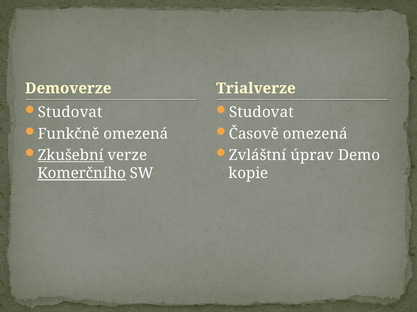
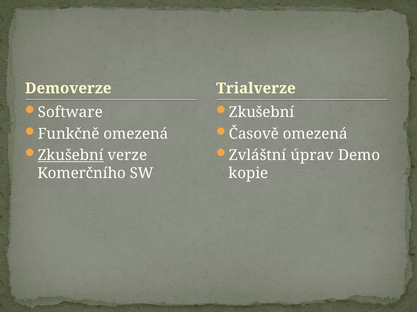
Studovat: Studovat -> Software (70, 113)
Studovat: Studovat -> Zkušební (262, 113)
Komerčního underline: present -> none (82, 174)
